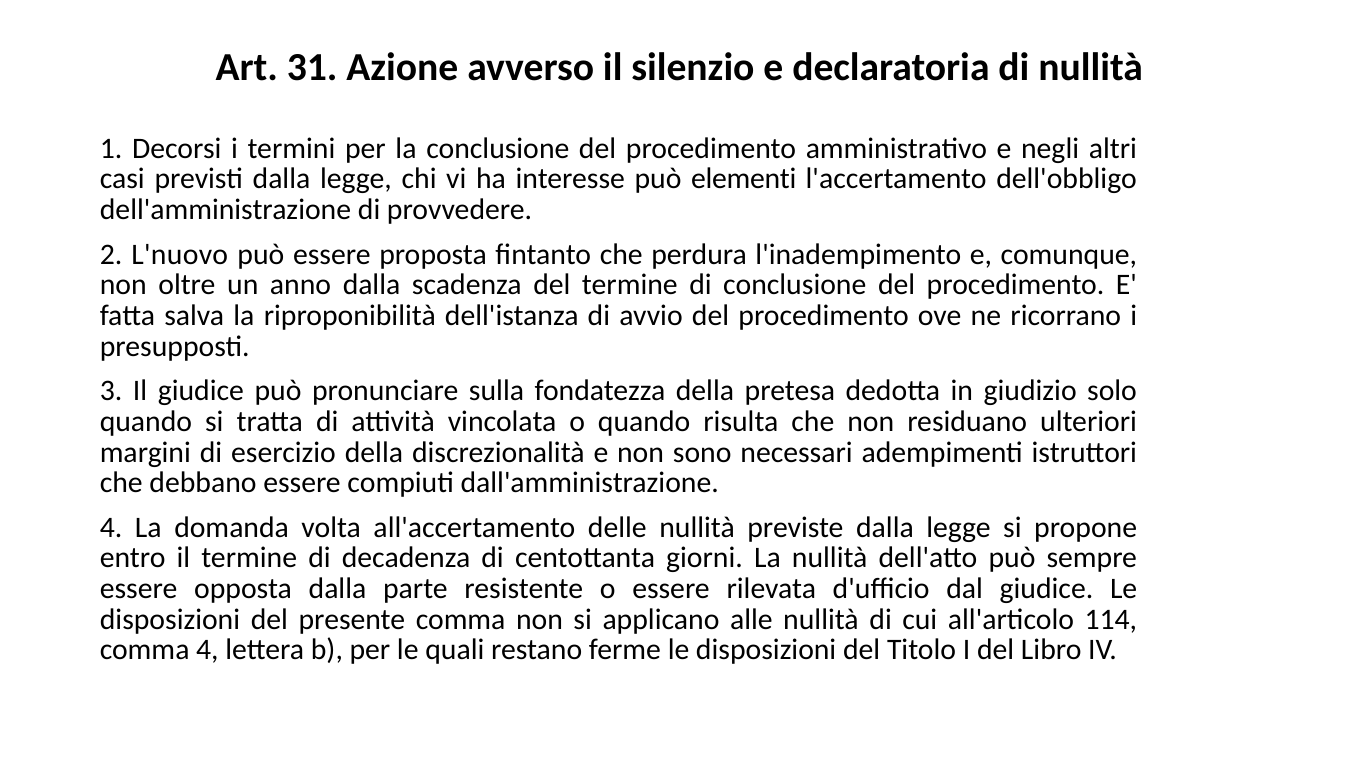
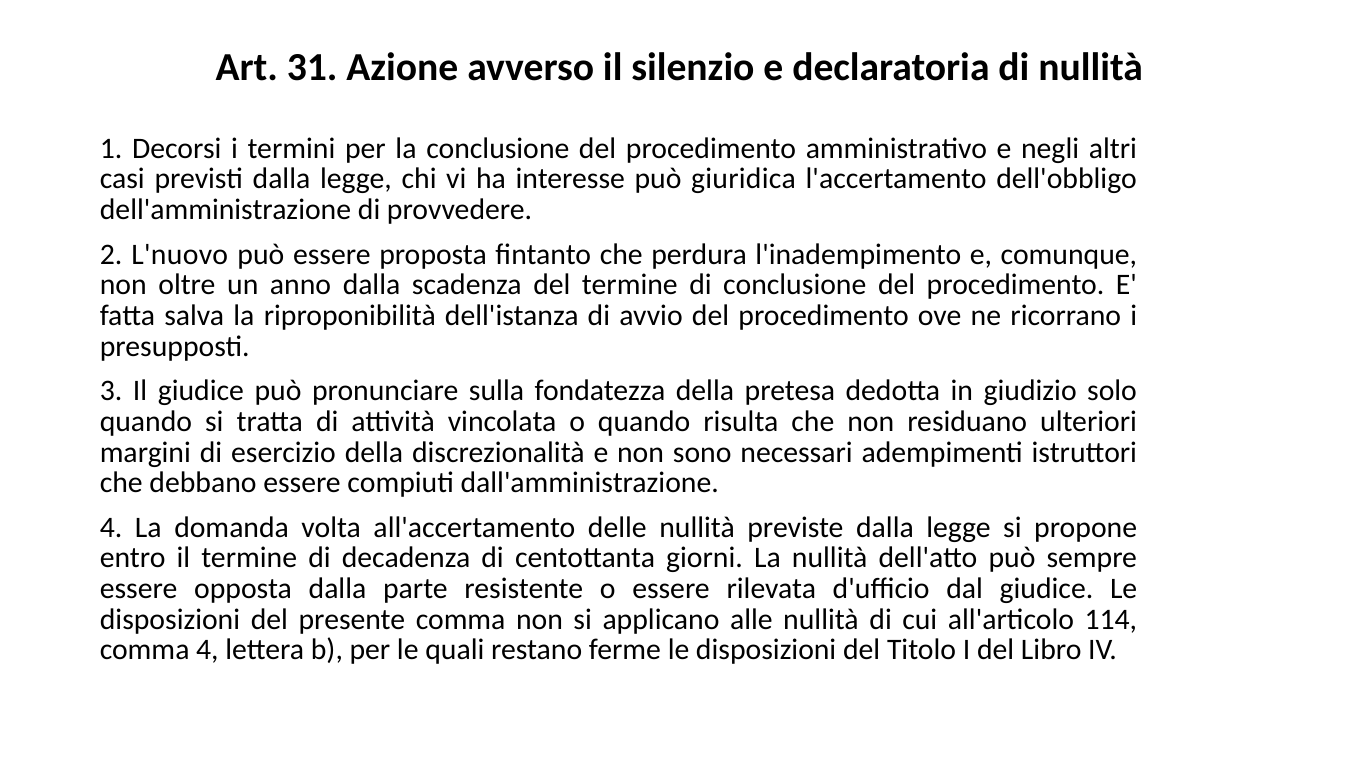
elementi: elementi -> giuridica (744, 179)
